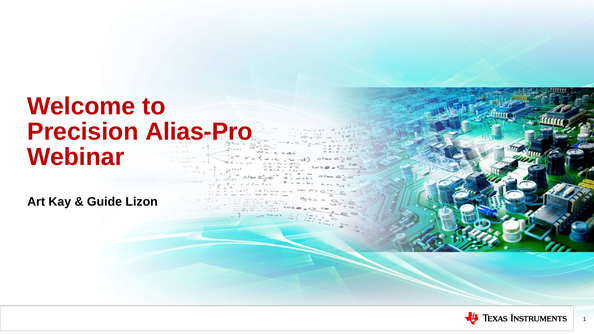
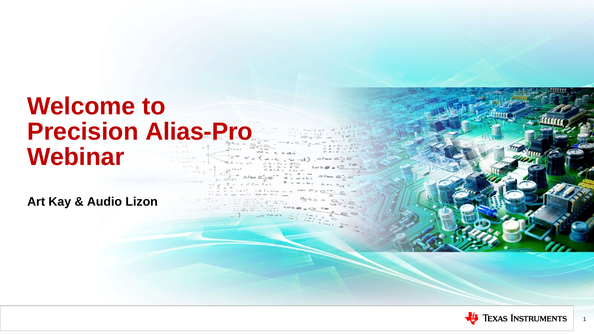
Guide: Guide -> Audio (104, 202)
